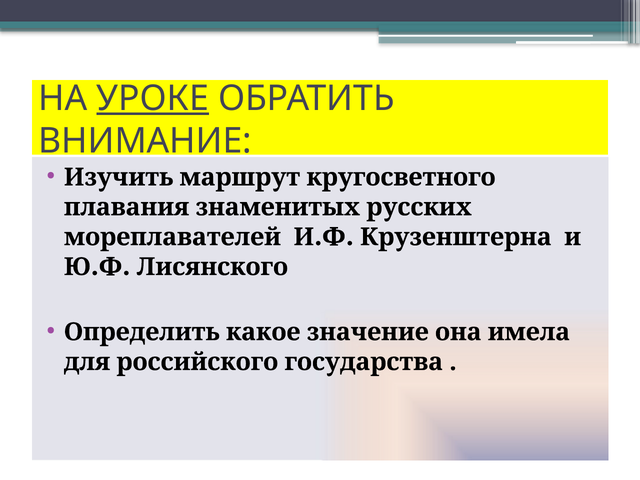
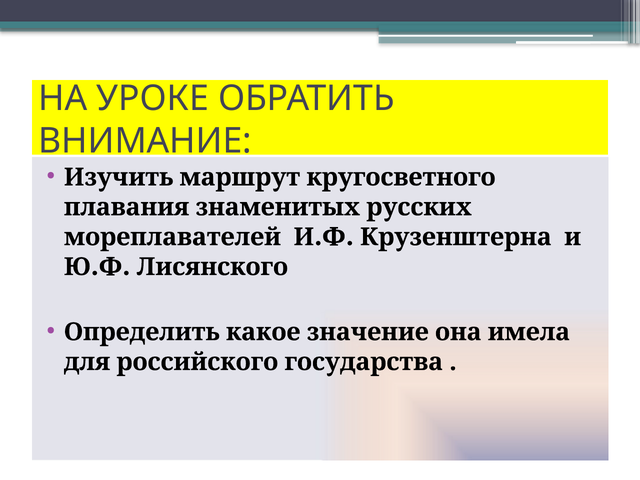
УРОКЕ underline: present -> none (153, 98)
